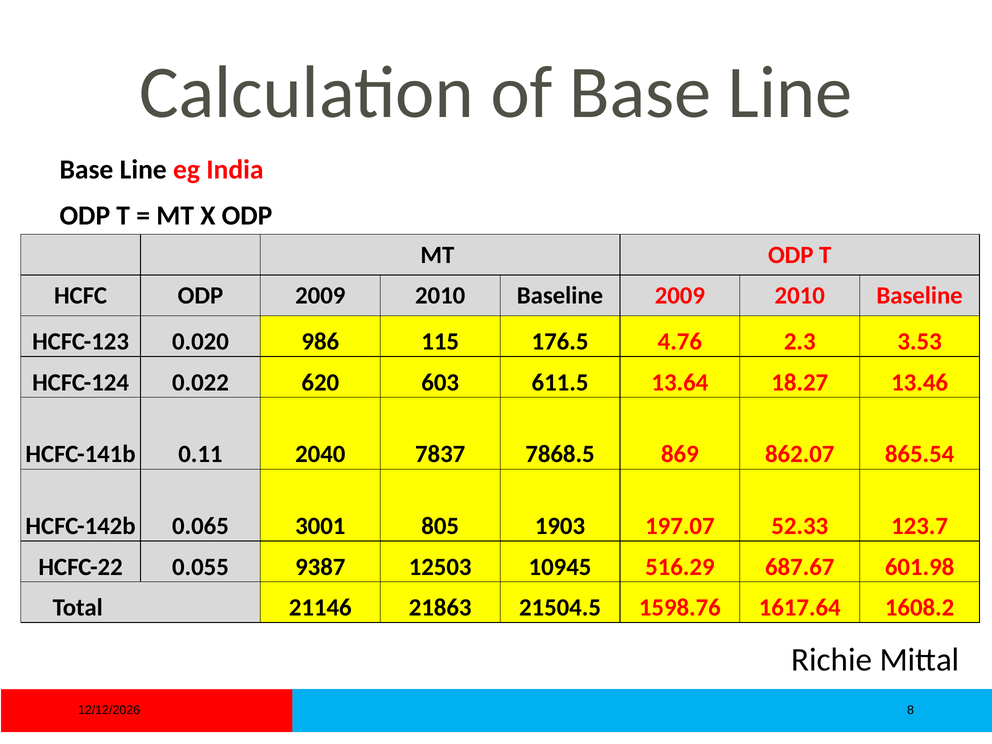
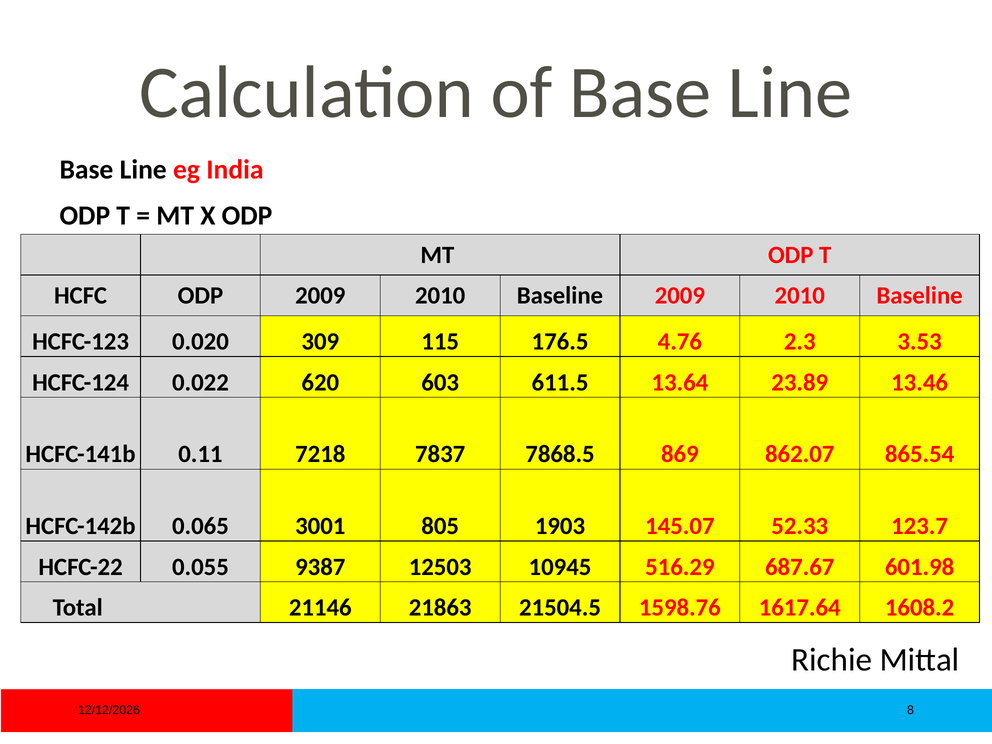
986: 986 -> 309 (320, 342)
18.27: 18.27 -> 23.89 (800, 382)
2040: 2040 -> 7218 (320, 454)
197.07: 197.07 -> 145.07 (680, 526)
